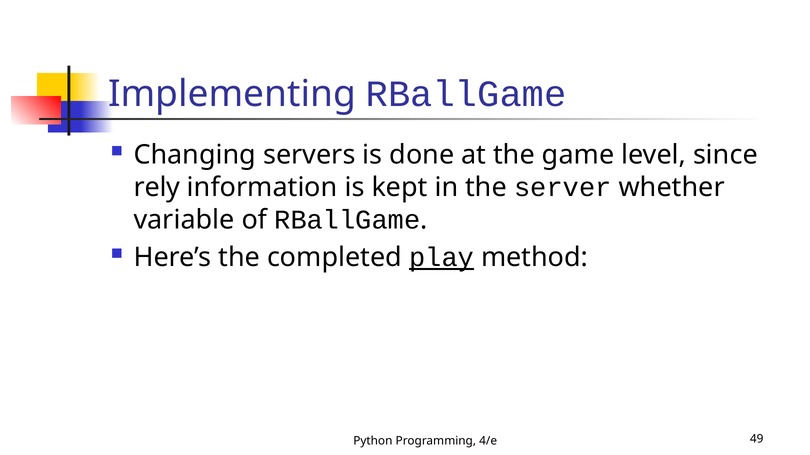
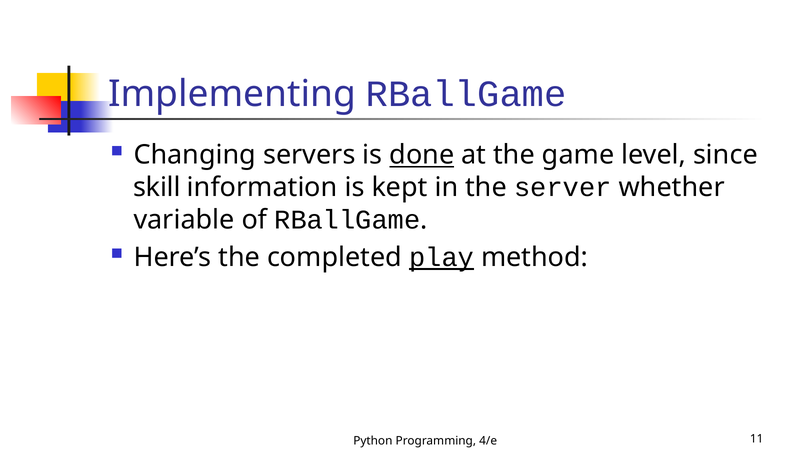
done underline: none -> present (422, 155)
rely: rely -> skill (157, 188)
49: 49 -> 11 (757, 439)
